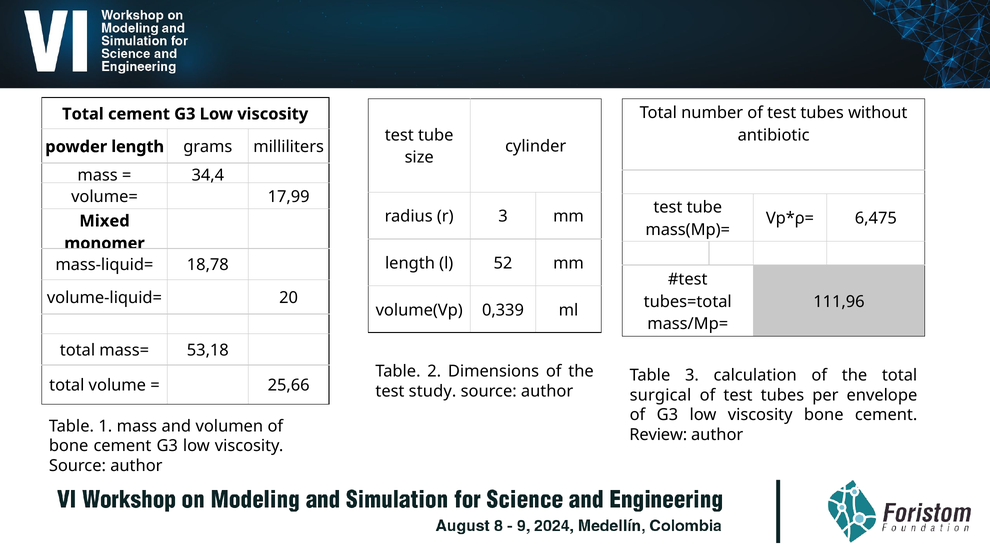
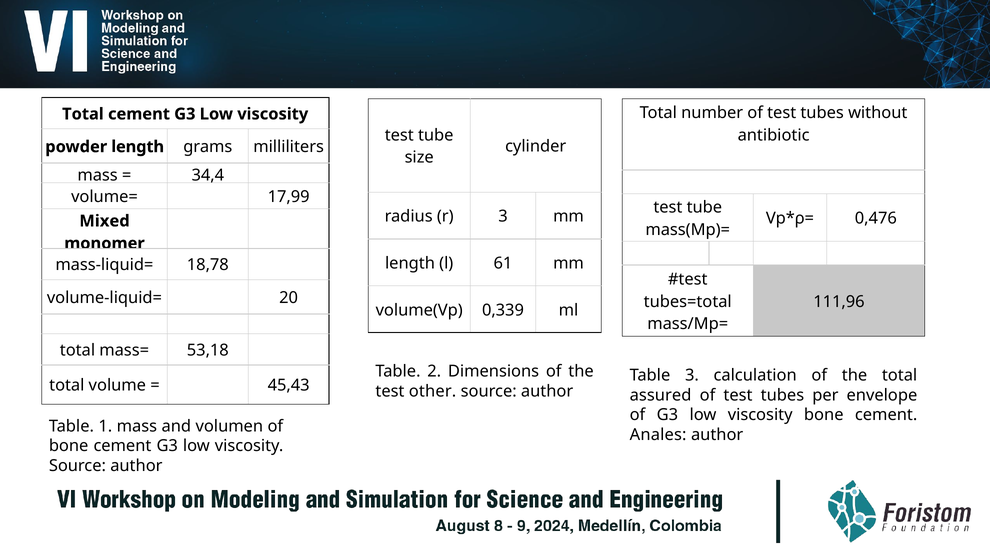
6,475: 6,475 -> 0,476 (876, 218)
52: 52 -> 61 (503, 263)
25,66: 25,66 -> 45,43 (289, 385)
study: study -> other (433, 391)
surgical: surgical -> assured (661, 395)
Review: Review -> Anales (658, 435)
